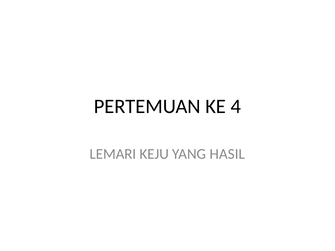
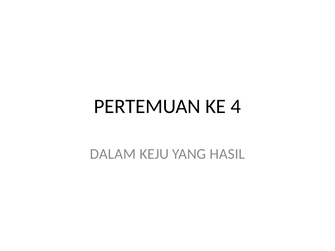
LEMARI: LEMARI -> DALAM (113, 154)
